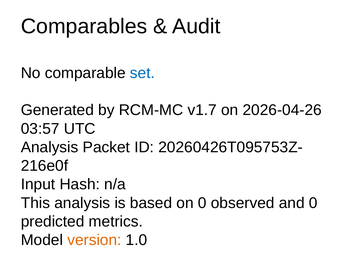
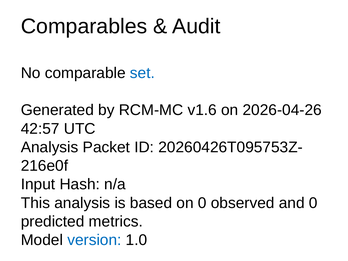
v1.7: v1.7 -> v1.6 (202, 110)
03:57: 03:57 -> 42:57 (40, 129)
version colour: orange -> blue (94, 240)
